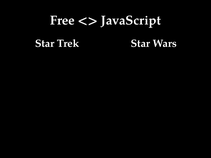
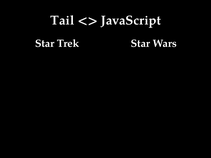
Free: Free -> Tail (62, 20)
